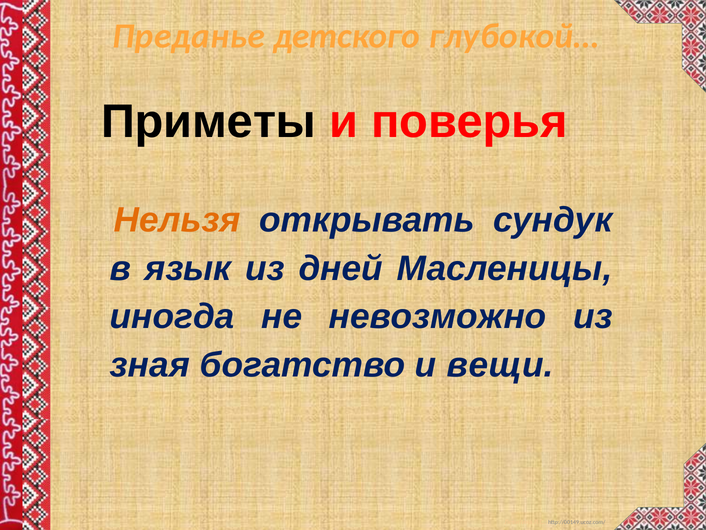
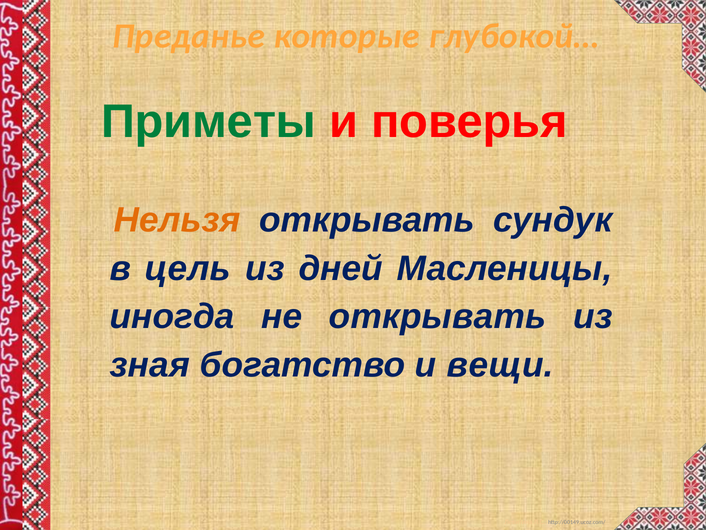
детского: детского -> которые (347, 36)
Приметы colour: black -> green (209, 122)
язык: язык -> цель (188, 268)
не невозможно: невозможно -> открывать (438, 317)
